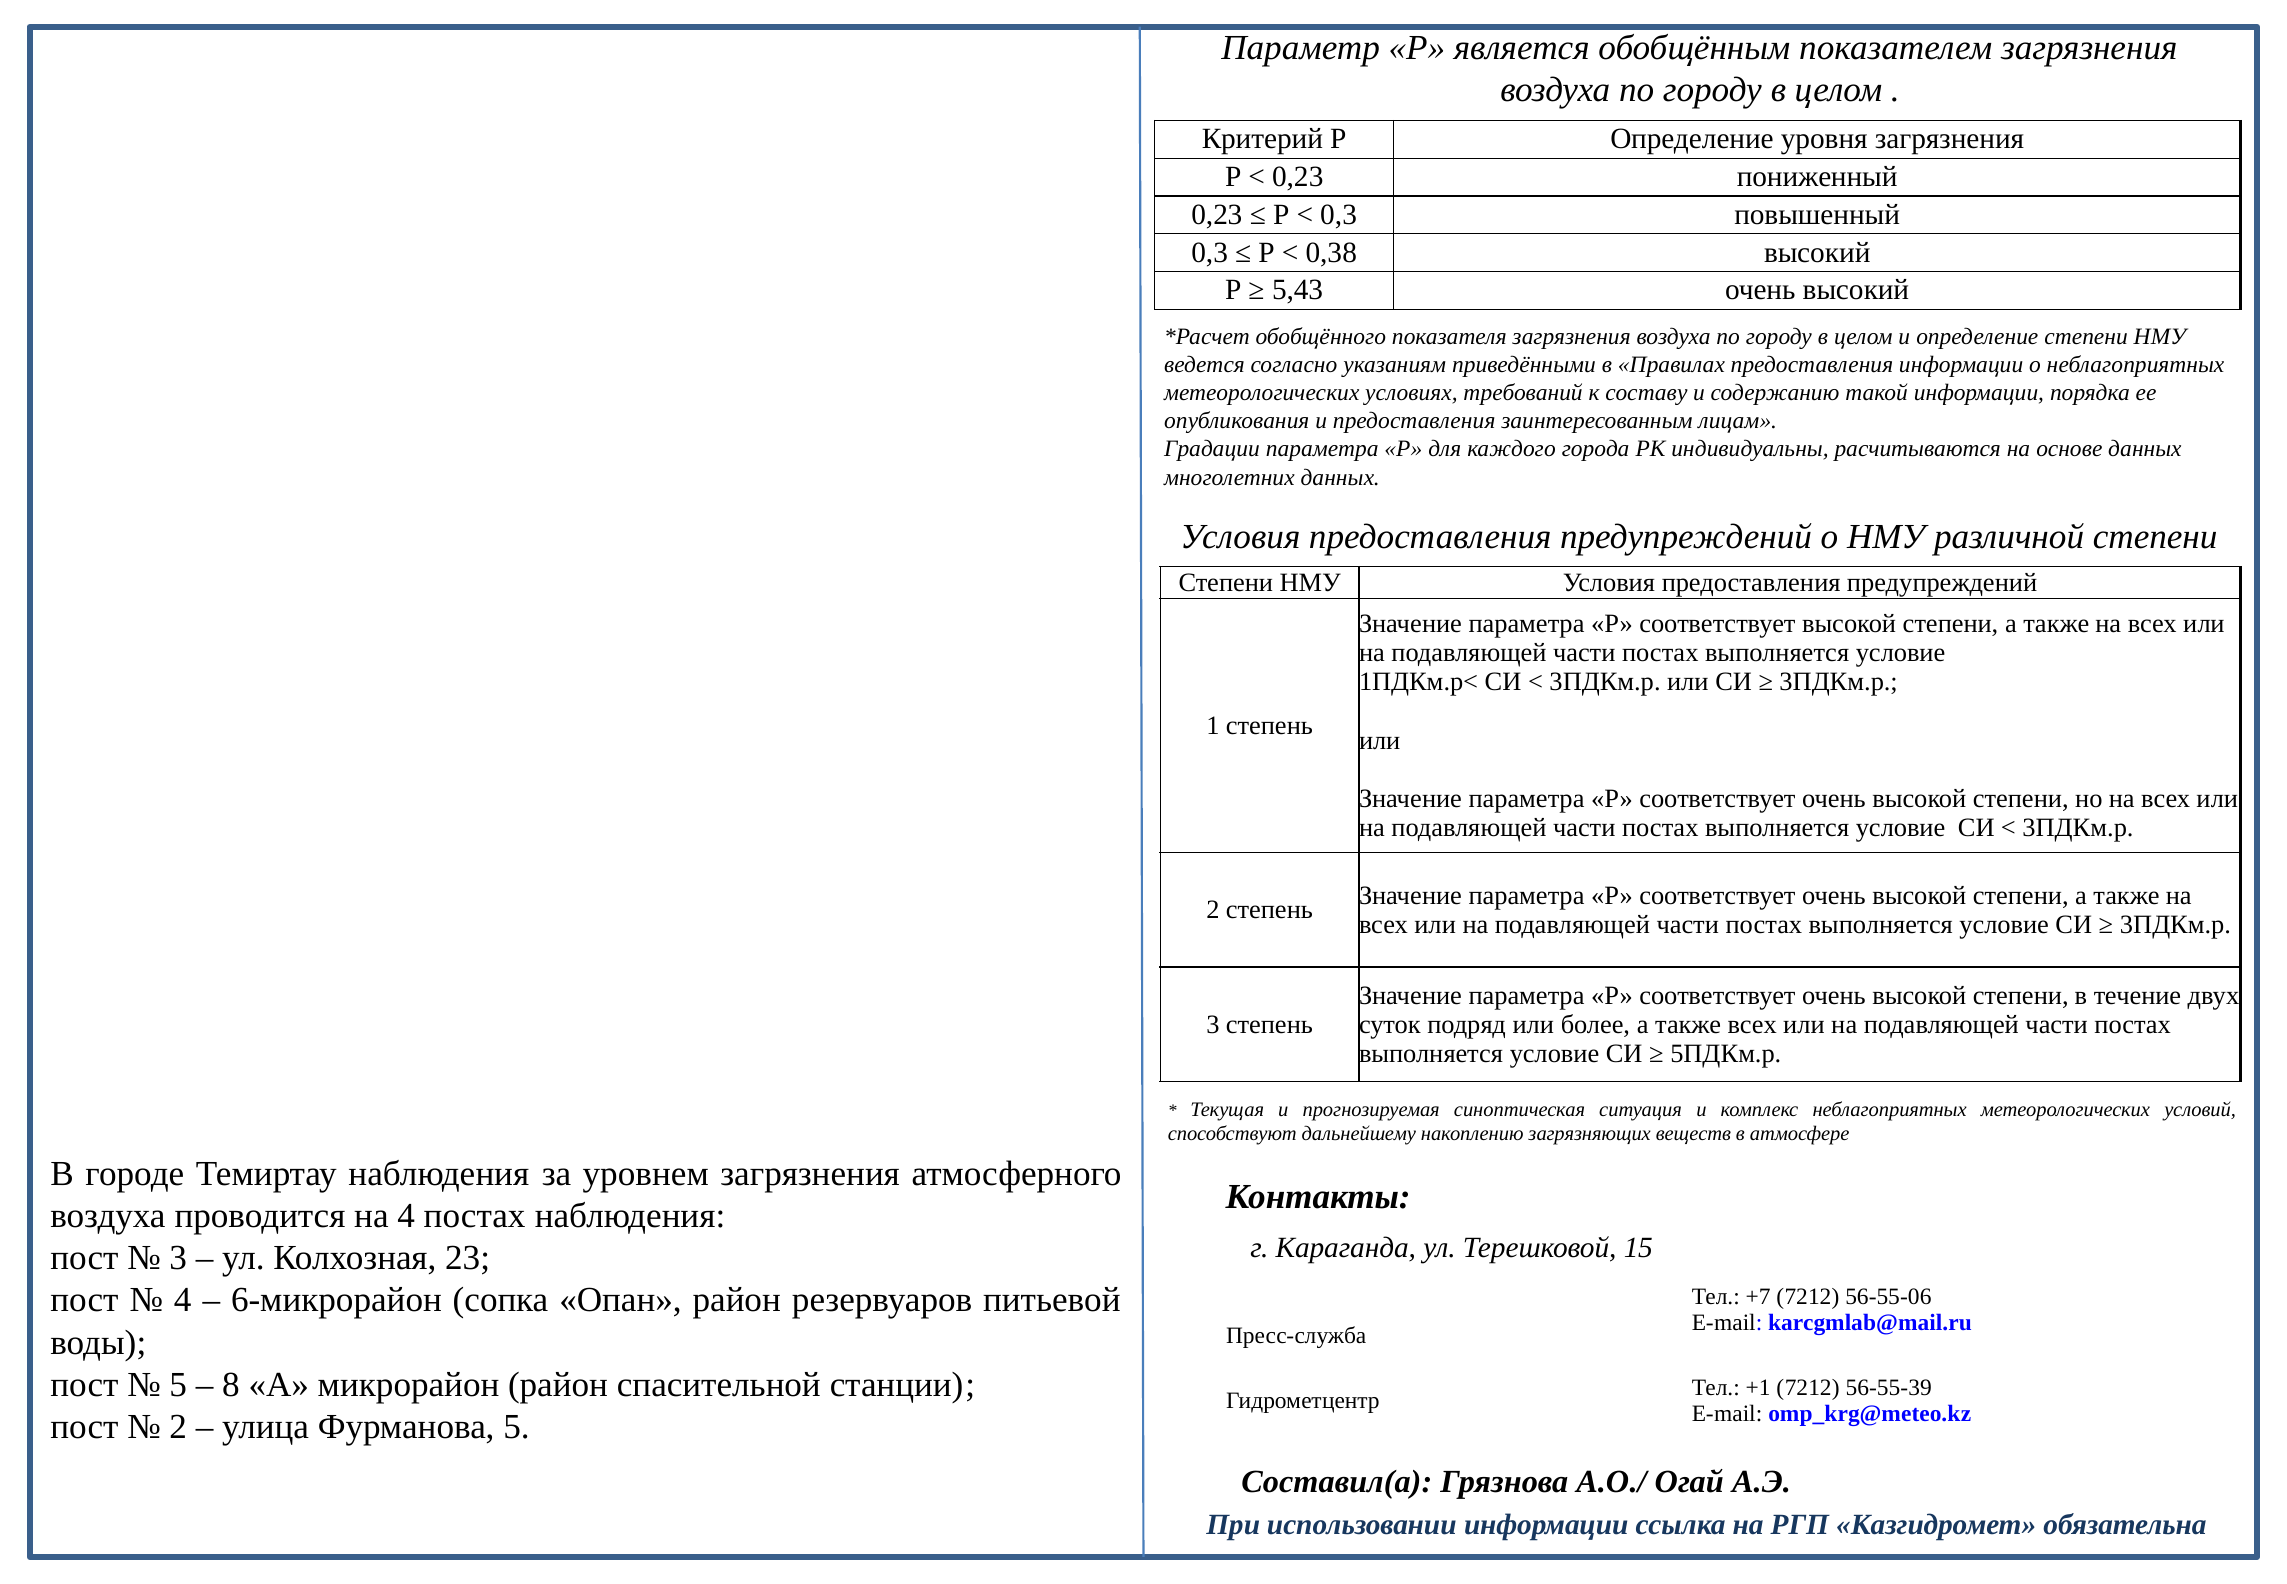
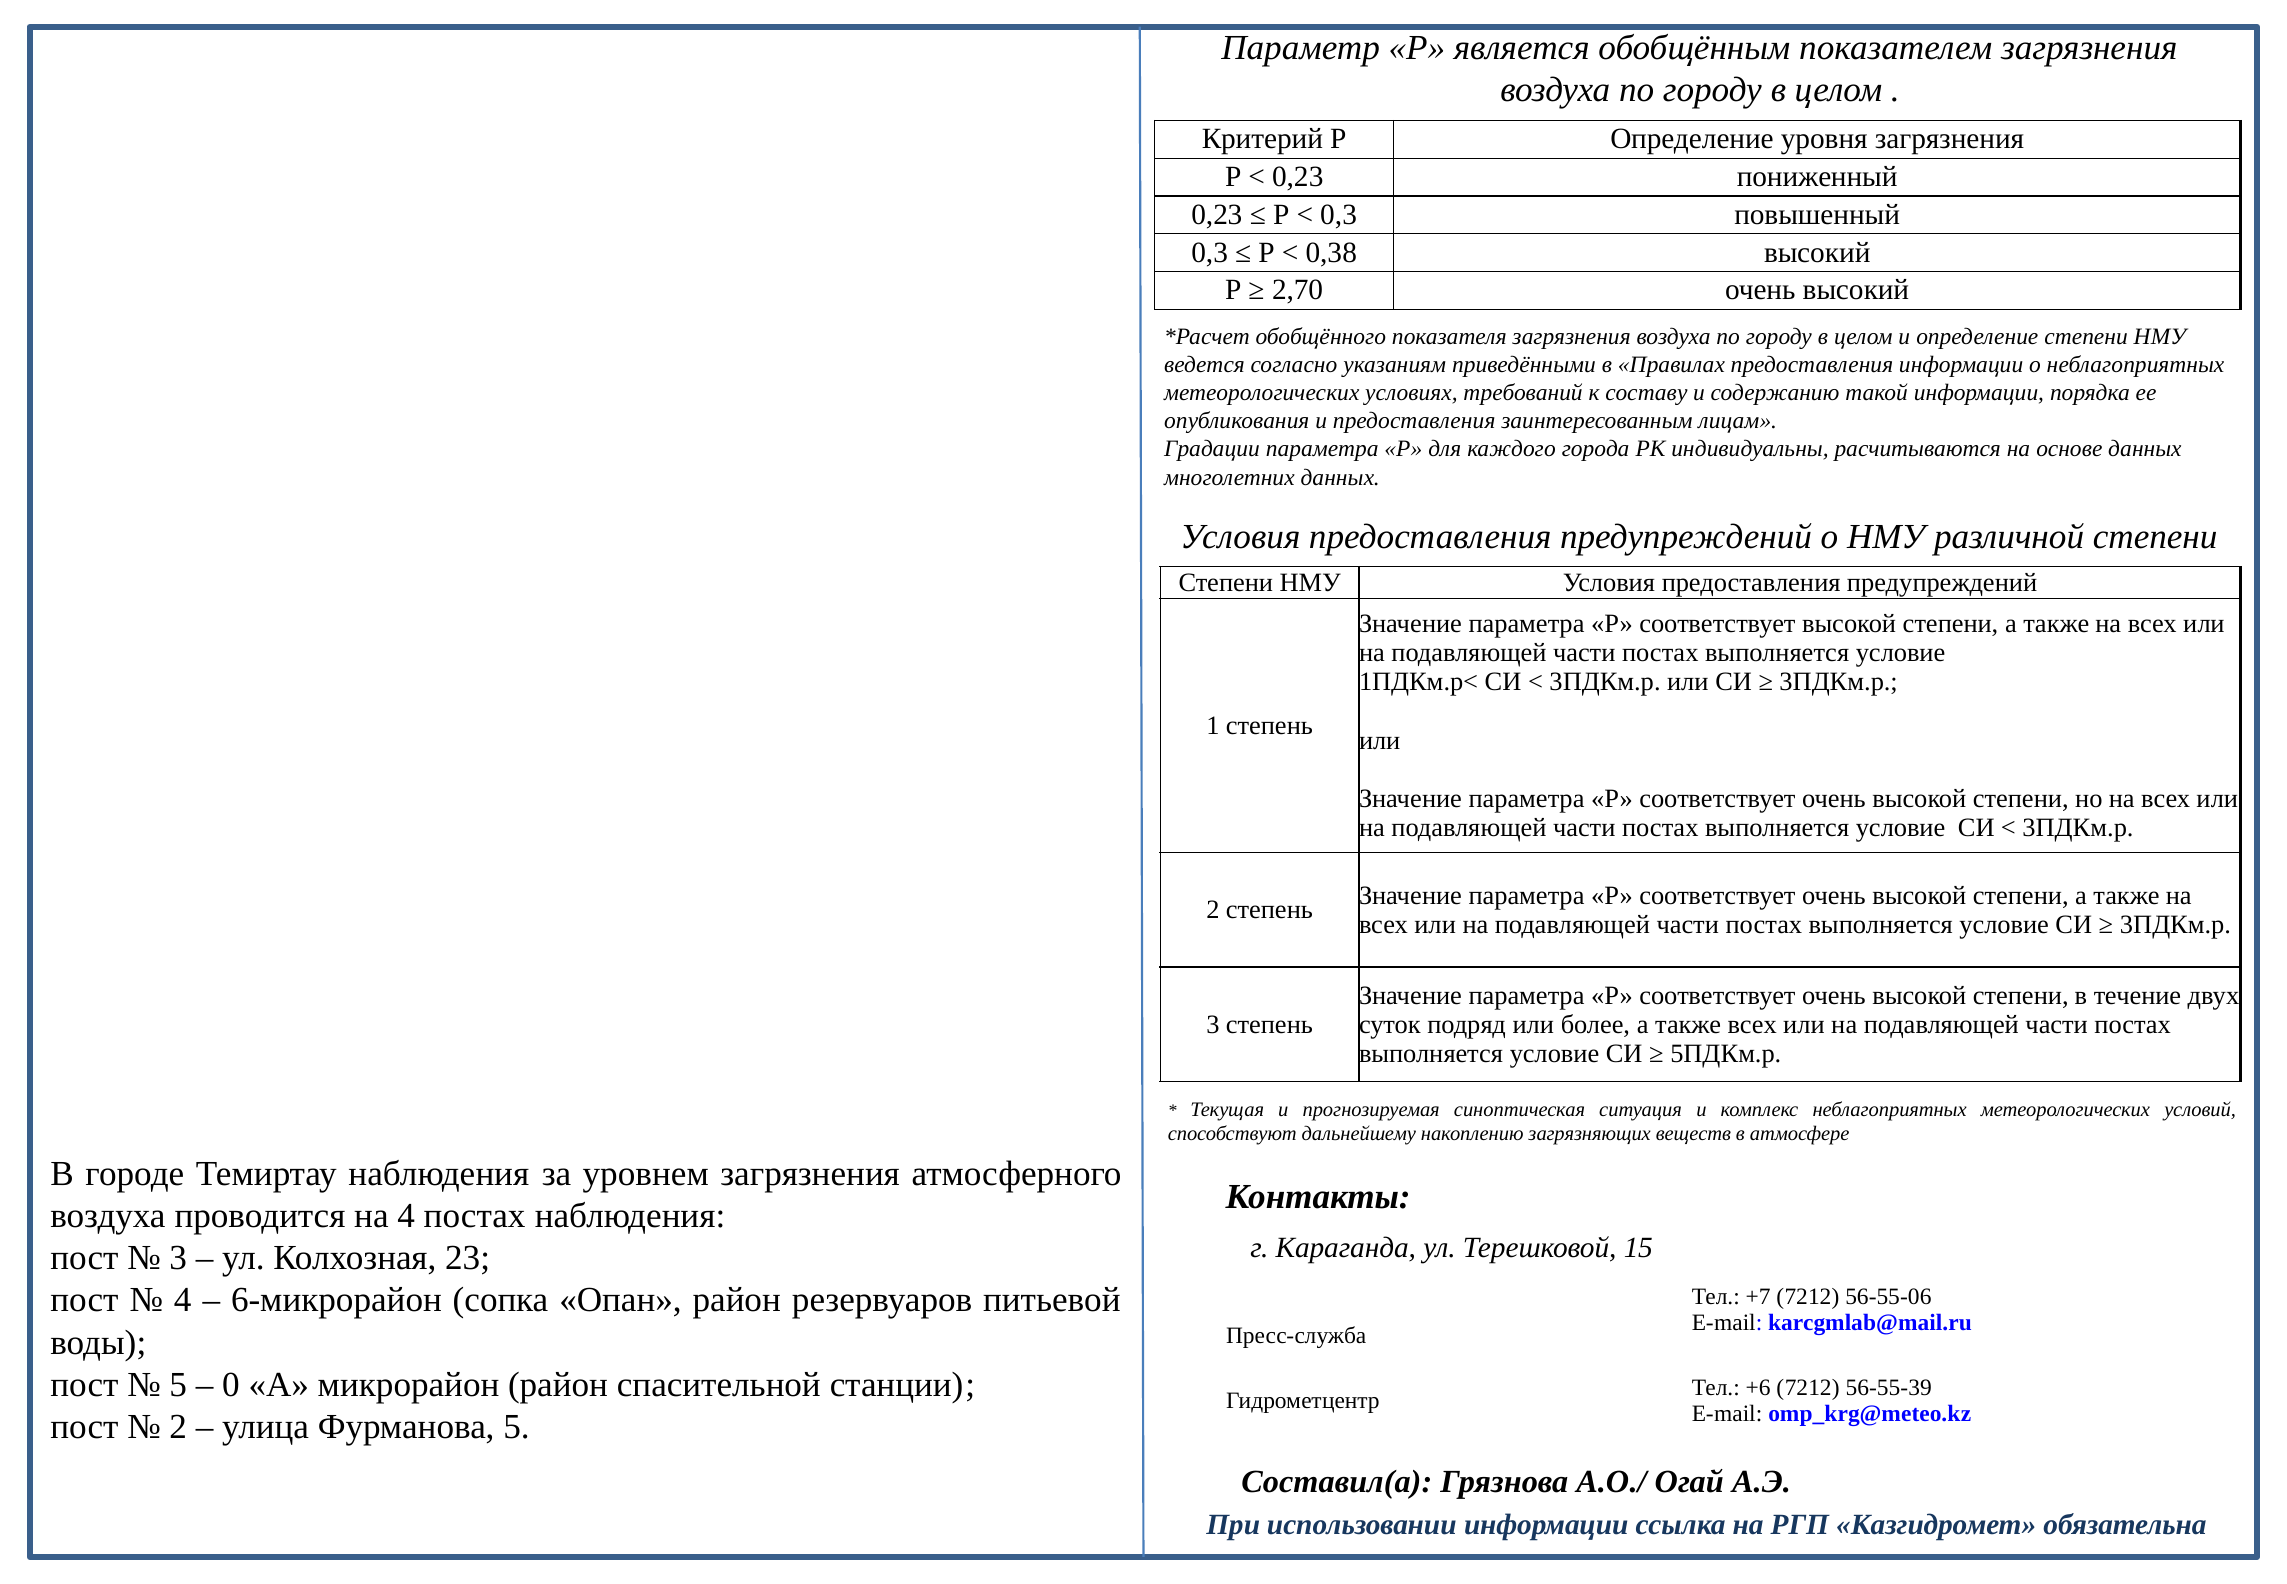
5,43: 5,43 -> 2,70 (1297, 290)
8: 8 -> 0 (231, 1384)
+1: +1 -> +6 (1758, 1387)
